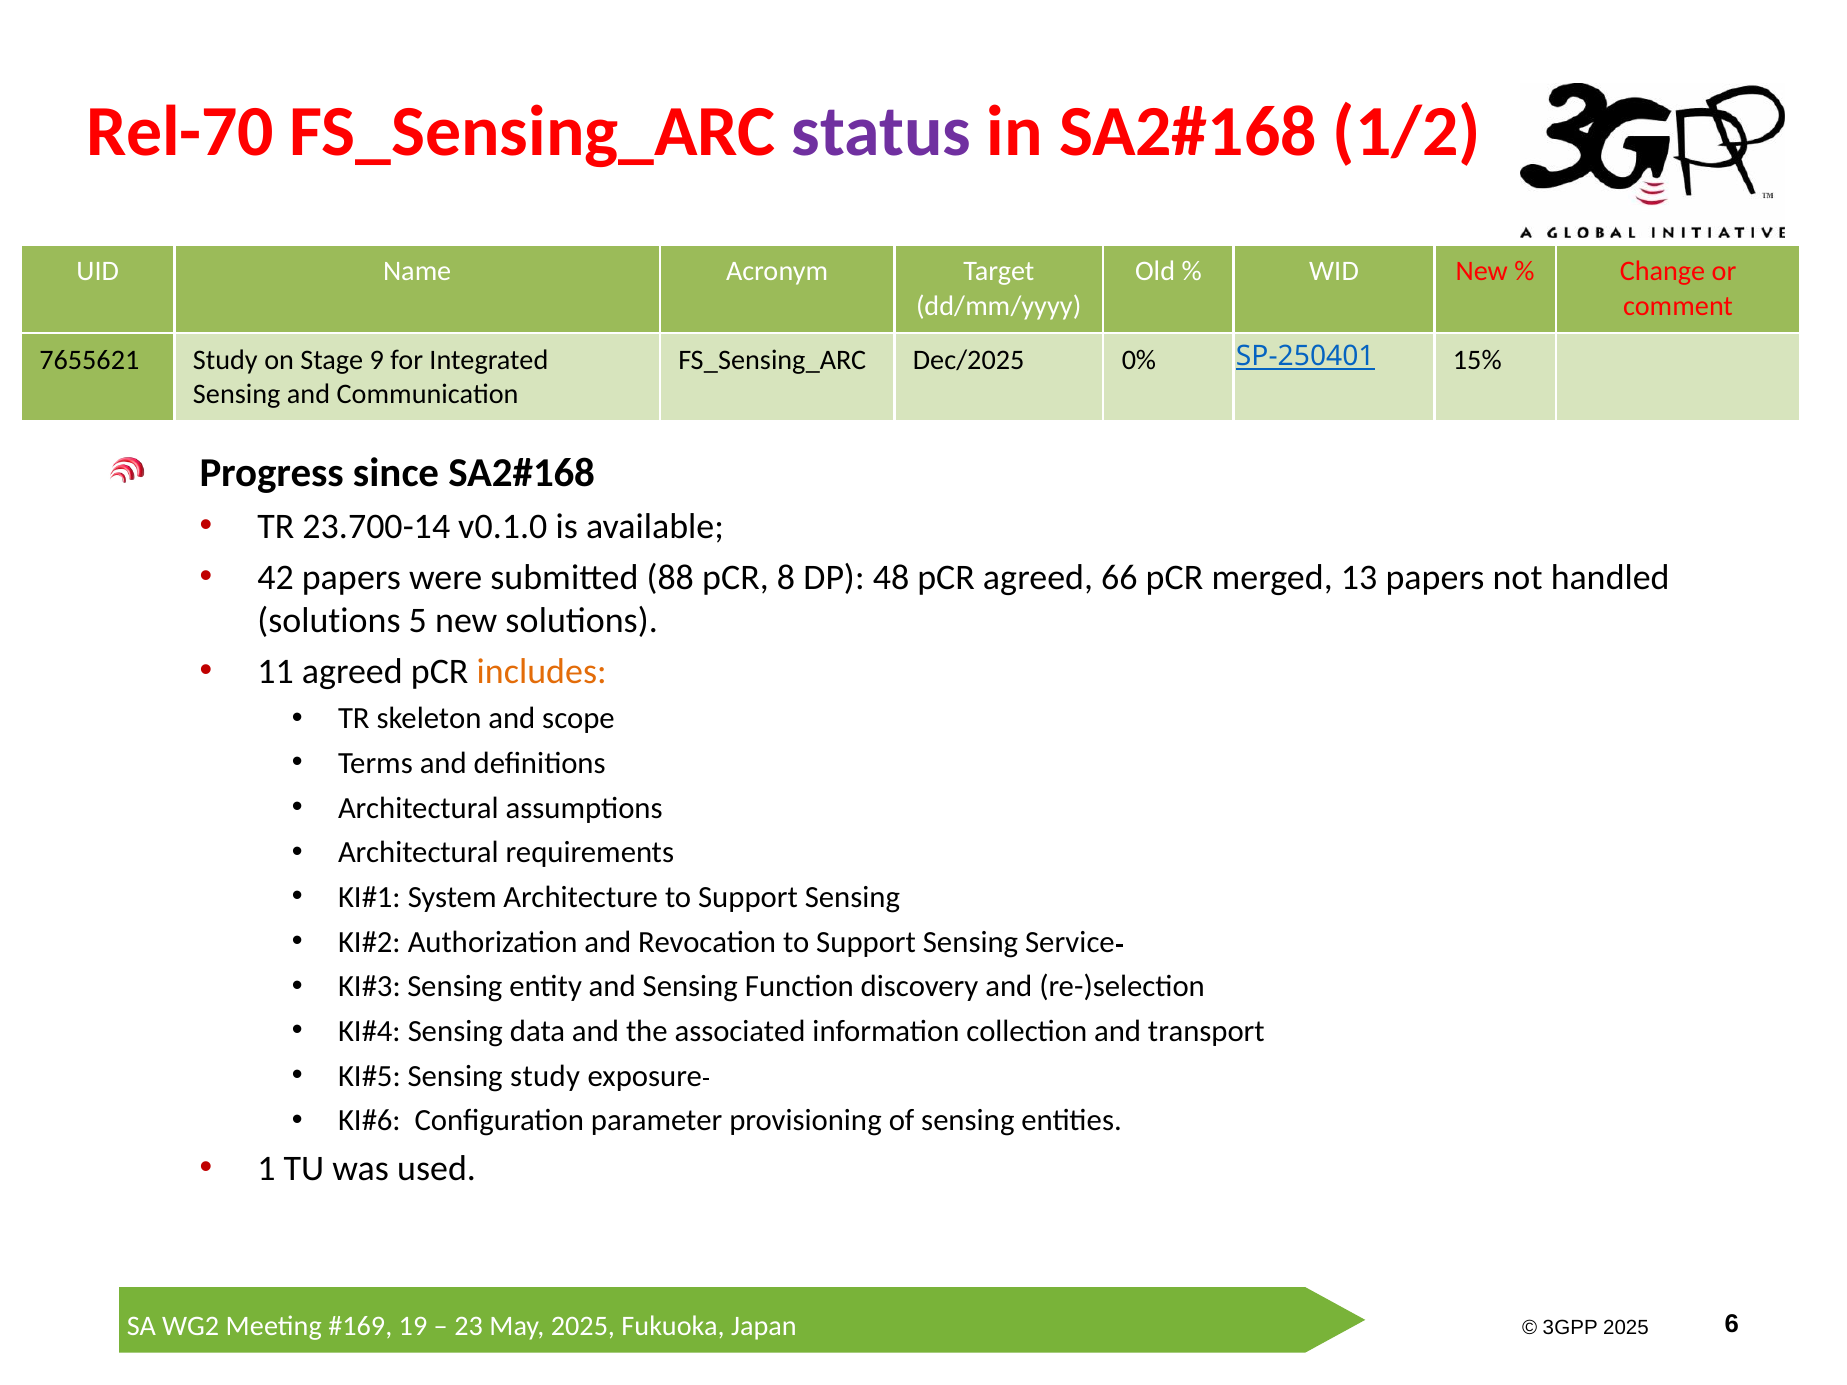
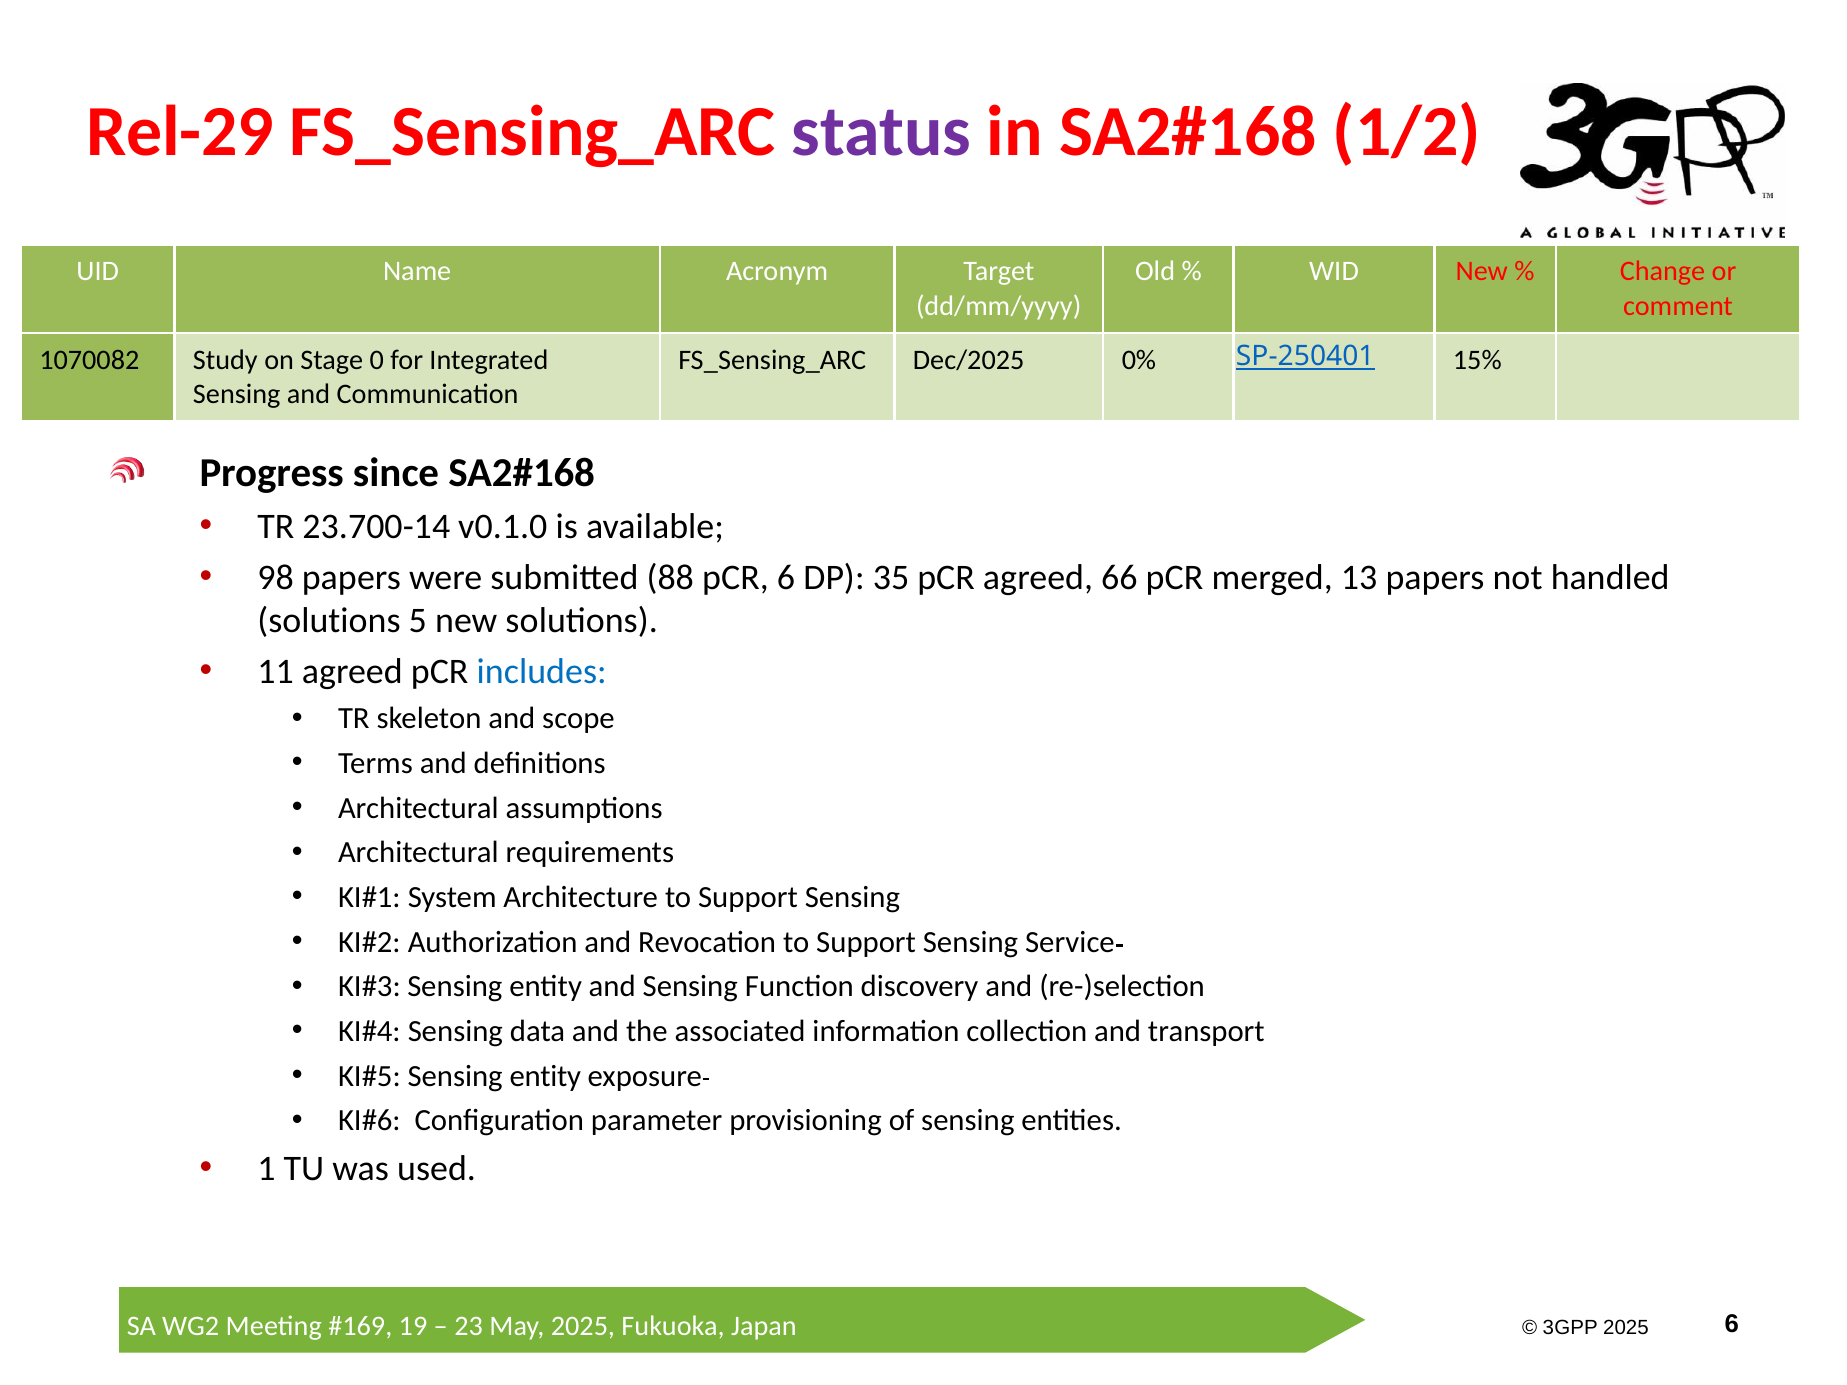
Rel-70: Rel-70 -> Rel-29 (180, 132)
7655621: 7655621 -> 1070082 (89, 360)
9: 9 -> 0 (377, 360)
42: 42 -> 98 (276, 578)
pCR 8: 8 -> 6 (786, 578)
48: 48 -> 35 (891, 578)
includes colour: orange -> blue (542, 672)
study: study -> entity (545, 1076)
